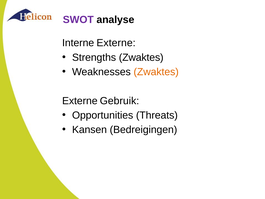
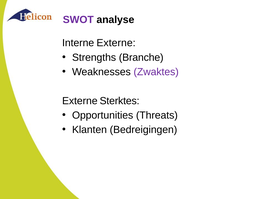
Strengths Zwaktes: Zwaktes -> Branche (141, 57)
Zwaktes colour: orange -> purple (156, 72)
Gebruik: Gebruik -> Sterktes (120, 101)
Kansen: Kansen -> Klanten (89, 130)
